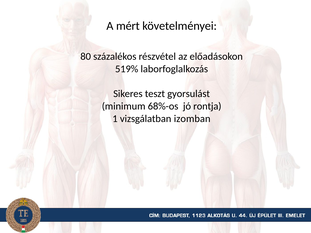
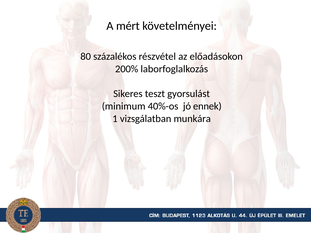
519%: 519% -> 200% (127, 69)
68%-os: 68%-os -> 40%-os (163, 106)
rontja: rontja -> ennek (207, 106)
izomban: izomban -> munkára (192, 119)
